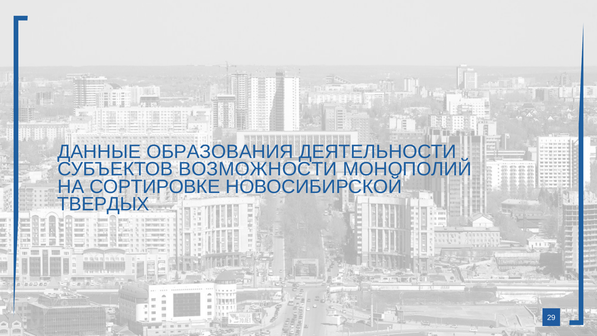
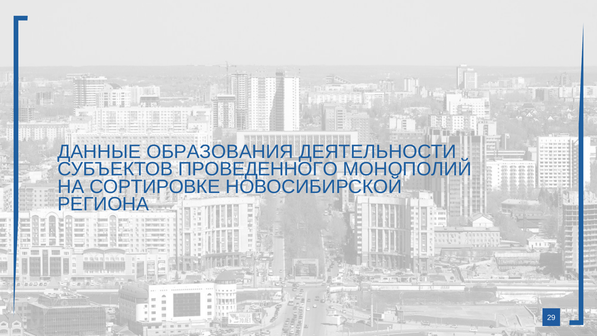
ВОЗМОЖНОСТИ: ВОЗМОЖНОСТИ -> ПРОВЕДЕННОГО (258, 169)
ТВЕРДЫХ: ТВЕРДЫХ -> РЕГИОНА (103, 204)
